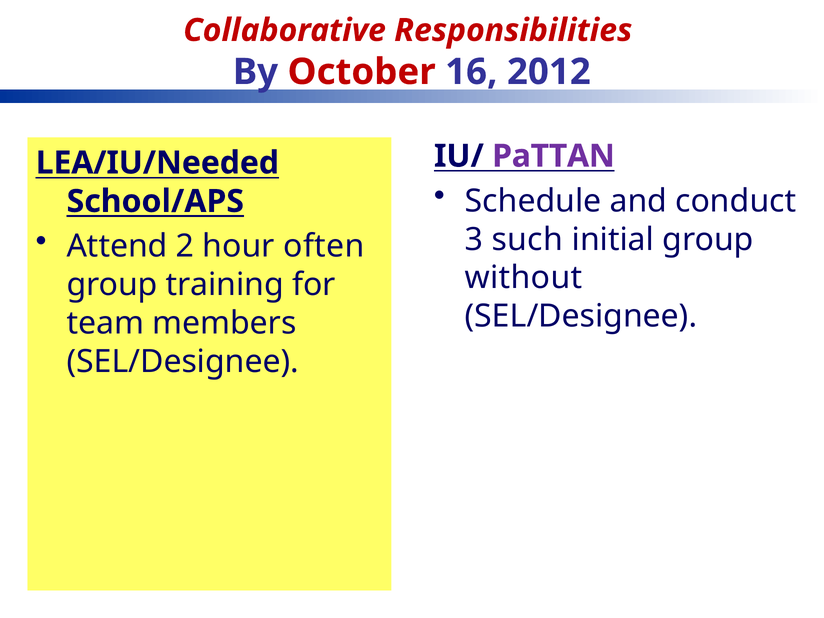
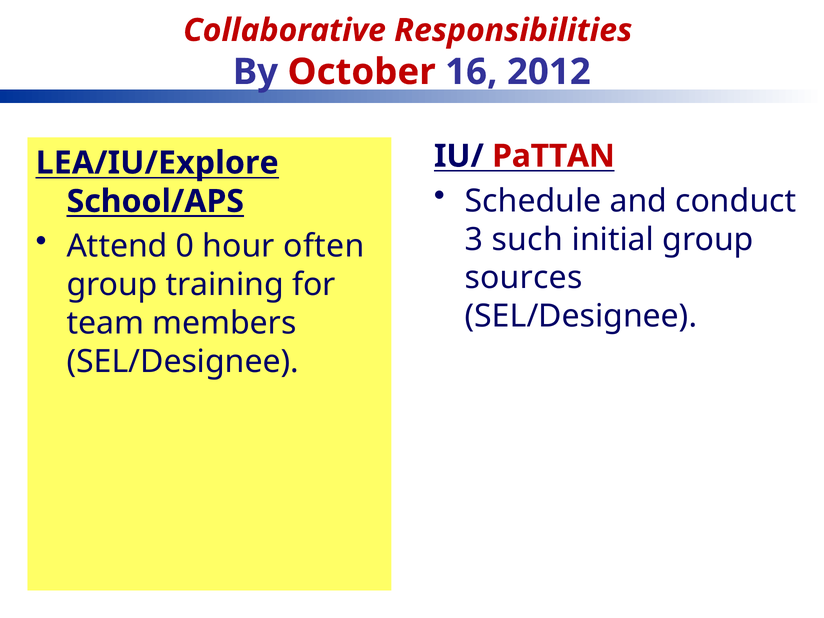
PaTTAN colour: purple -> red (554, 156)
LEA/IU/Needed: LEA/IU/Needed -> LEA/IU/Explore (157, 163)
2: 2 -> 0 (185, 246)
without: without -> sources (524, 278)
